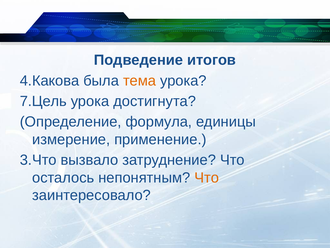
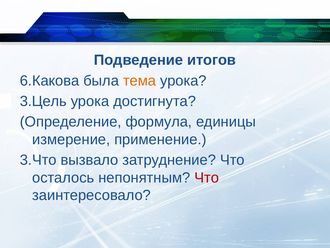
4.Какова: 4.Какова -> 6.Какова (50, 80)
7.Цель: 7.Цель -> 3.Цель (43, 101)
Что colour: orange -> red (207, 177)
